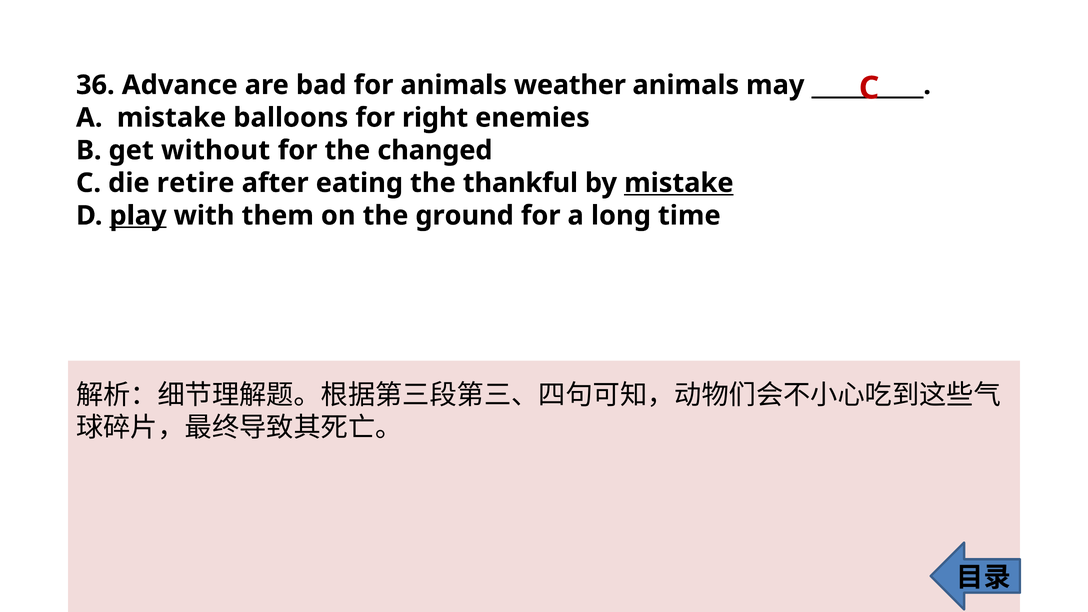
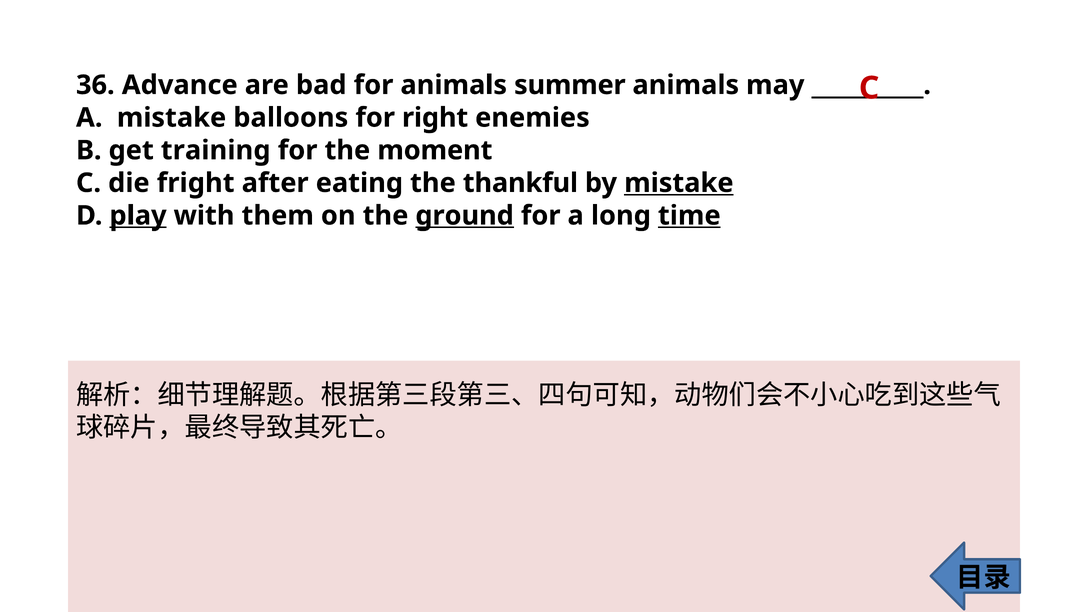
weather: weather -> summer (570, 85)
without: without -> training (216, 150)
changed: changed -> moment (435, 150)
retire: retire -> fright (196, 183)
ground underline: none -> present (465, 216)
time underline: none -> present (689, 216)
